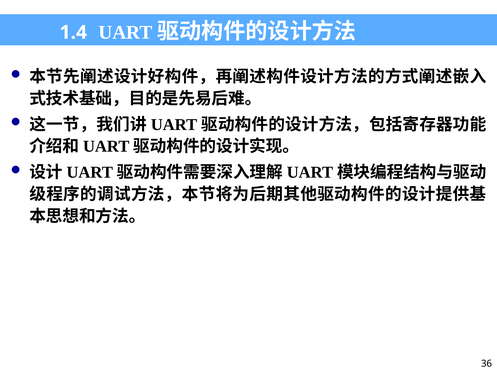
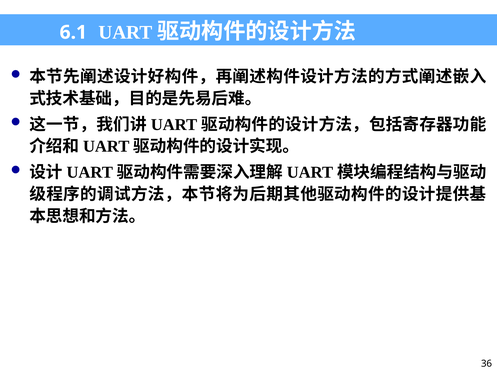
1.4: 1.4 -> 6.1 (73, 32)
